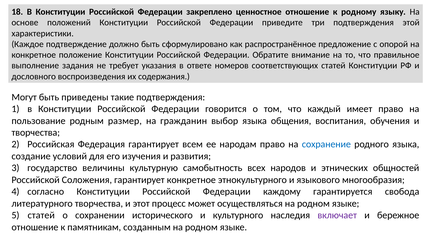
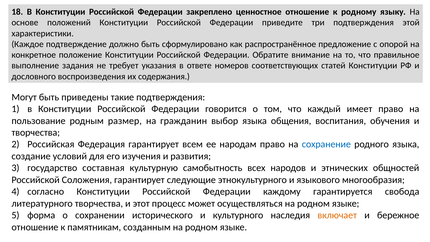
величины: величины -> составная (103, 168)
гарантирует конкретное: конкретное -> следующие (191, 180)
5 статей: статей -> форма (41, 215)
включает colour: purple -> orange (337, 215)
